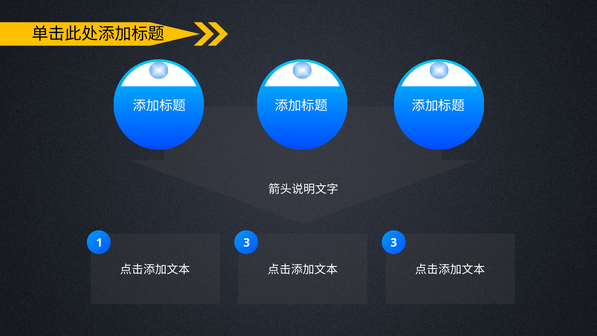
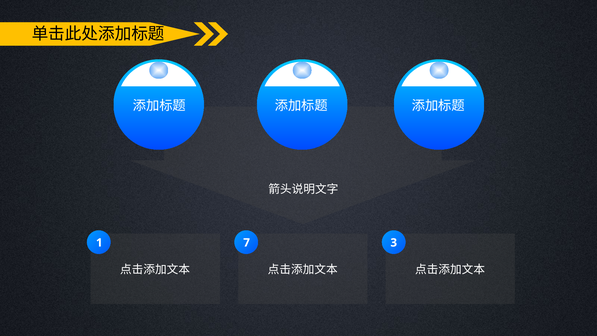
1 3: 3 -> 7 (247, 243)
